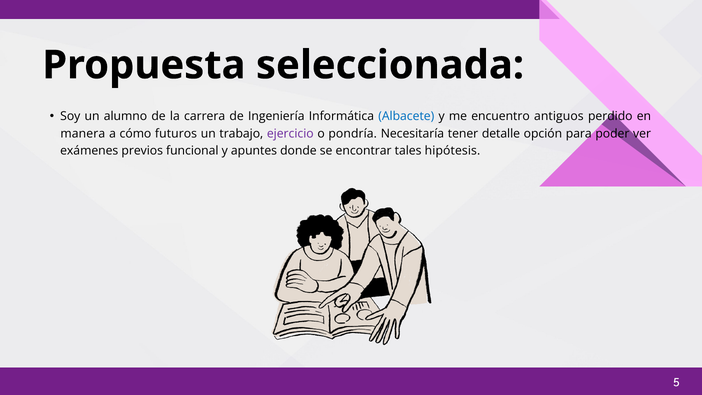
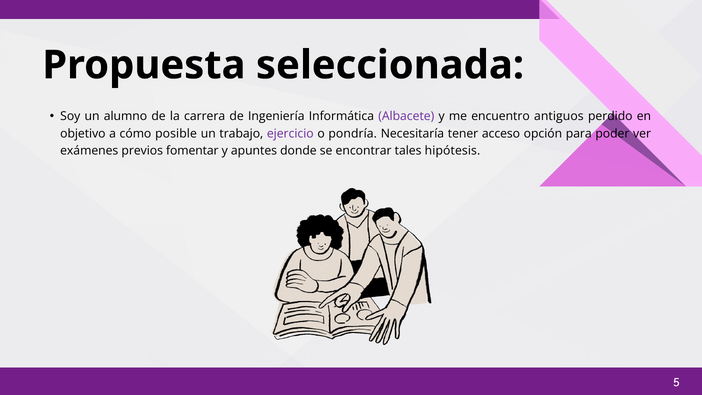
Albacete colour: blue -> purple (406, 116)
manera: manera -> objetivo (83, 133)
futuros: futuros -> posible (176, 133)
detalle: detalle -> acceso (501, 133)
funcional: funcional -> fomentar (192, 151)
